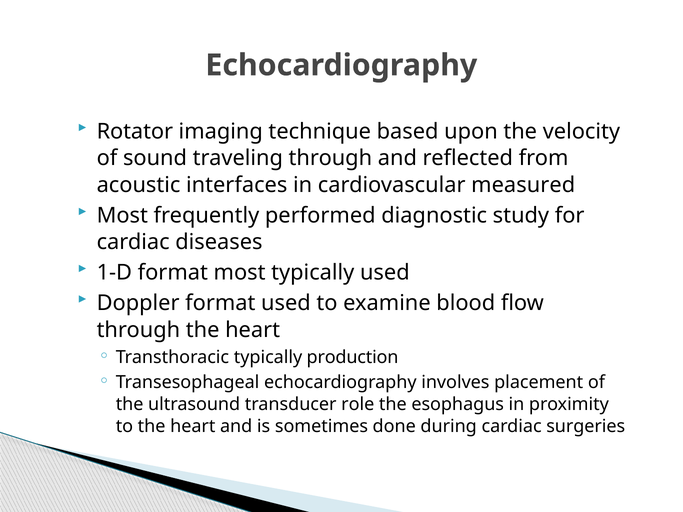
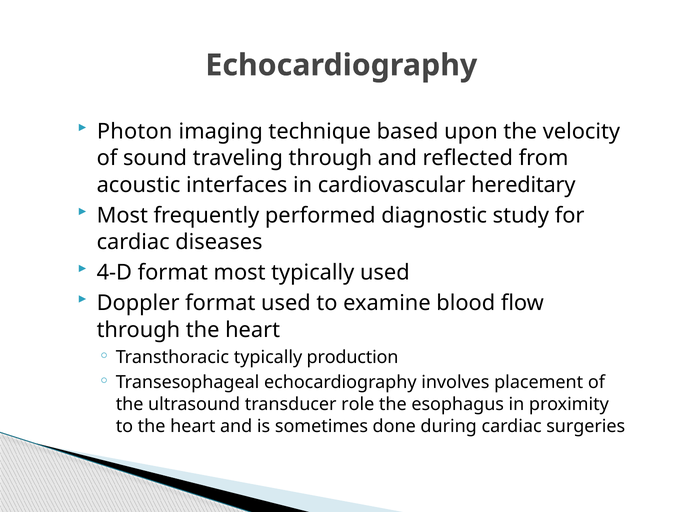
Rotator: Rotator -> Photon (135, 131)
measured: measured -> hereditary (523, 185)
1-D: 1-D -> 4-D (114, 273)
